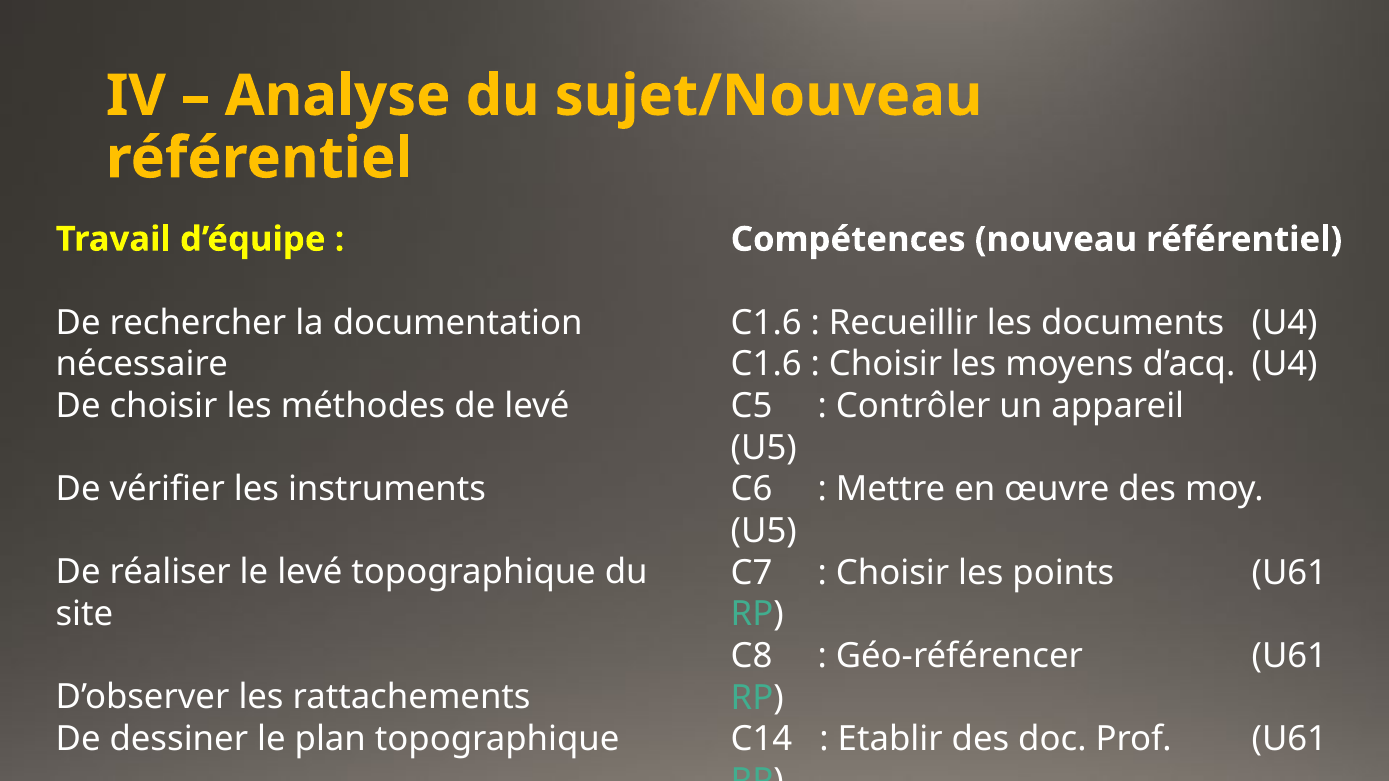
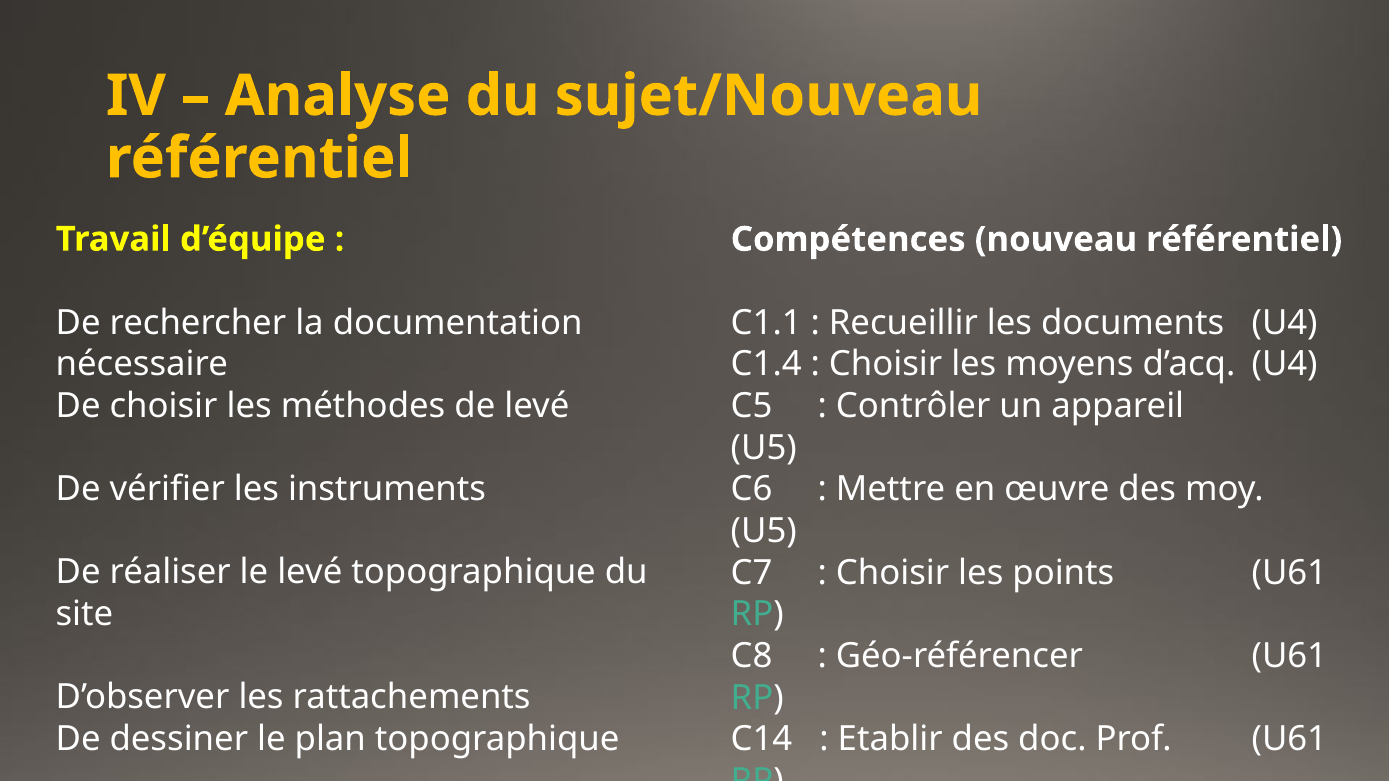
C1.6: C1.6 -> C1.1 (766, 323)
C1.6: C1.6 -> C1.4 (766, 364)
